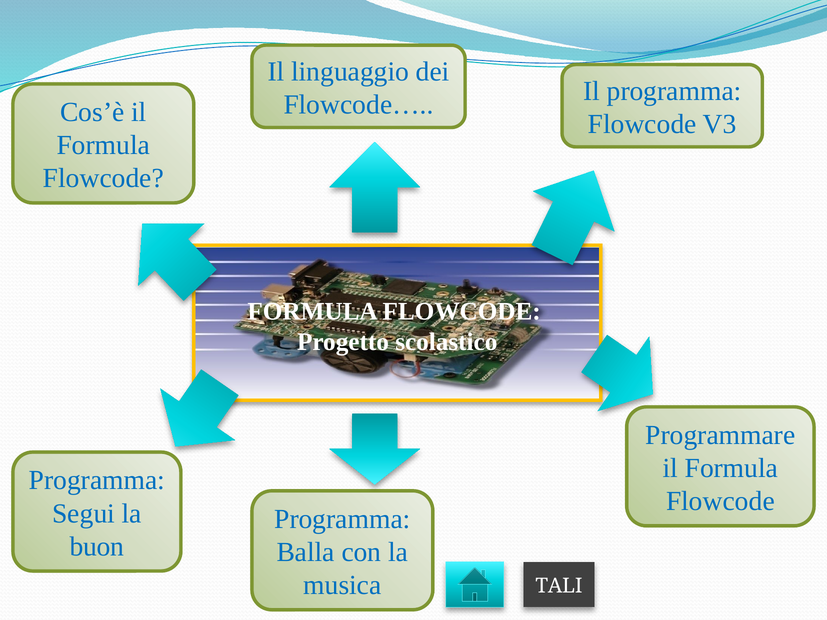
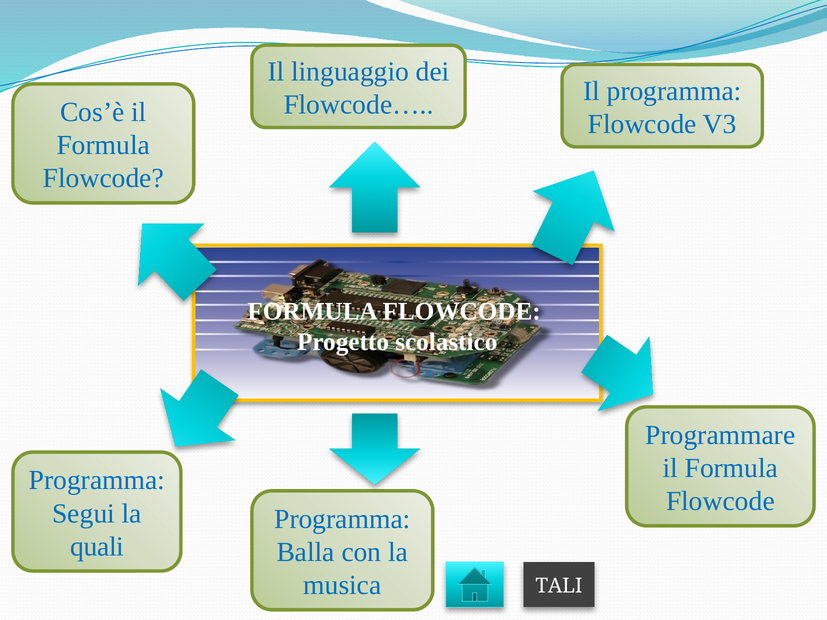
buon: buon -> quali (97, 547)
